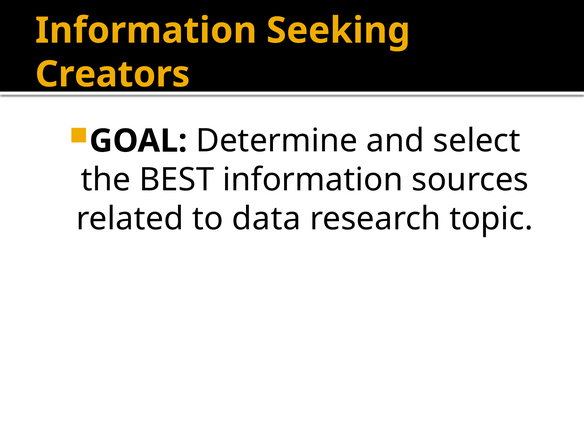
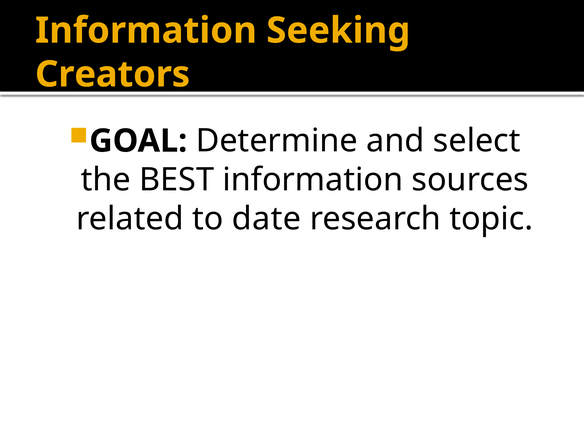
data: data -> date (266, 219)
